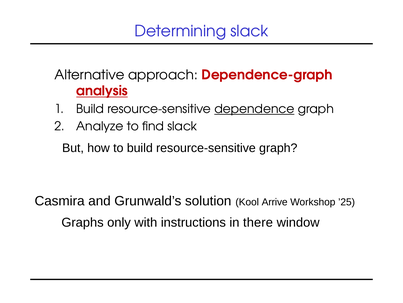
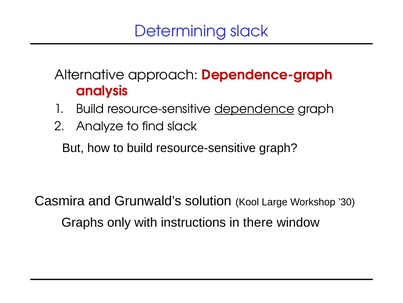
analysis underline: present -> none (102, 91)
Arrive: Arrive -> Large (275, 202)
’25: ’25 -> ’30 (347, 202)
